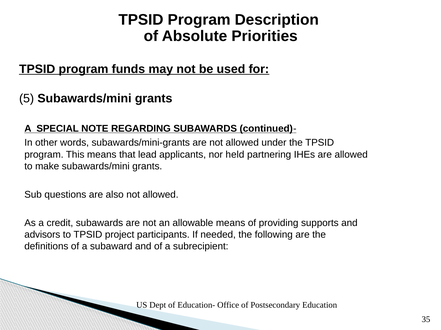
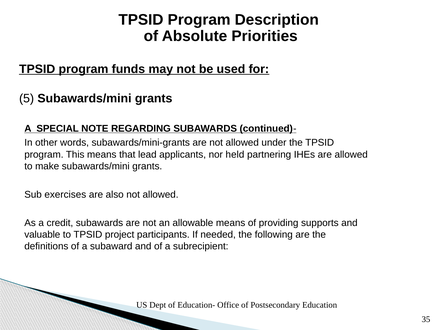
questions: questions -> exercises (65, 195)
advisors: advisors -> valuable (42, 235)
